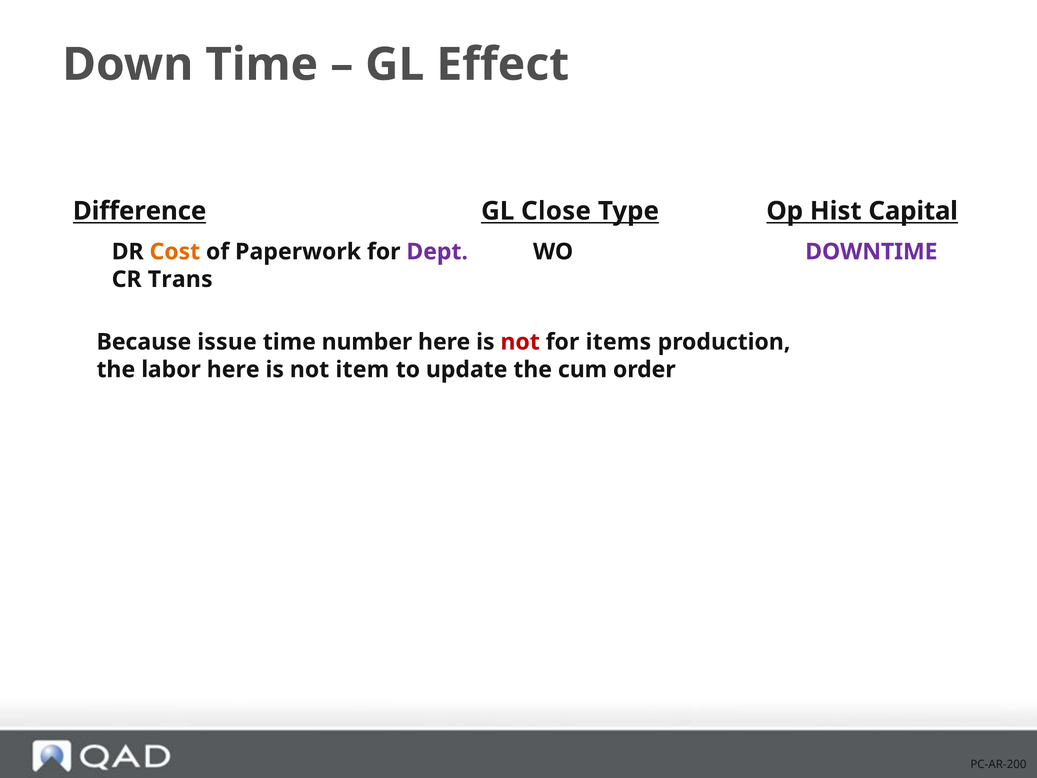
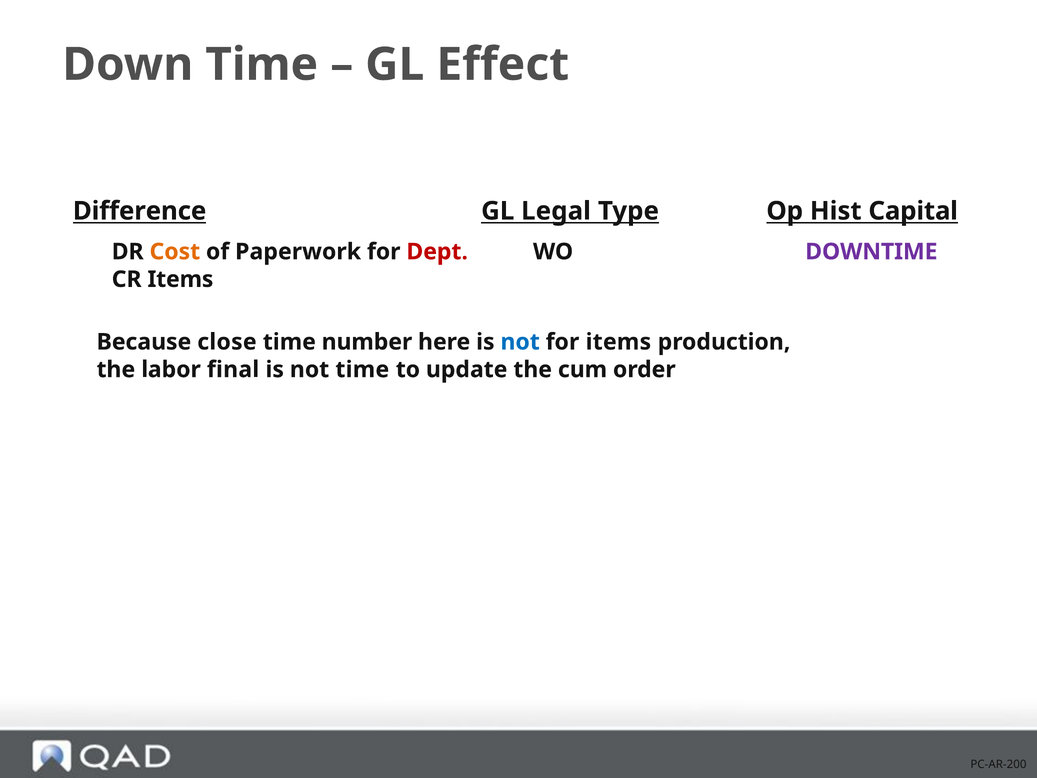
Close: Close -> Legal (556, 211)
Dept colour: purple -> red (437, 252)
CR Trans: Trans -> Items (180, 279)
issue: issue -> close (227, 342)
not colour: red -> blue (520, 342)
labor here: here -> final (233, 369)
not item: item -> time (362, 369)
